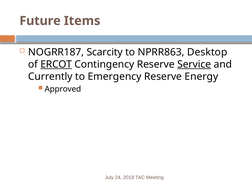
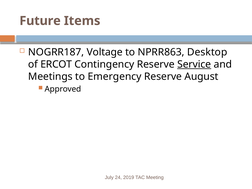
Scarcity: Scarcity -> Voltage (105, 52)
ERCOT underline: present -> none (56, 64)
Currently: Currently -> Meetings (50, 77)
Energy: Energy -> August (201, 77)
